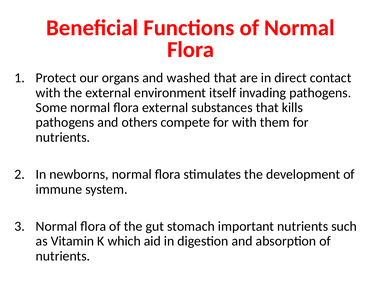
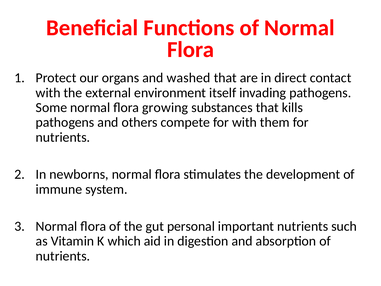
flora external: external -> growing (165, 107)
stomach: stomach -> personal (191, 226)
